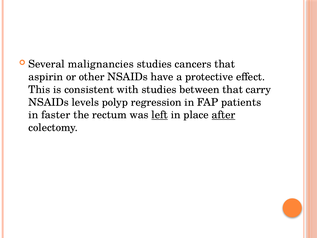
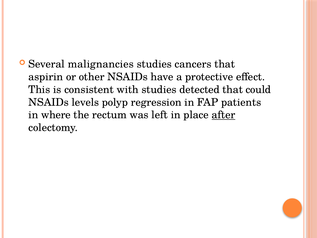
between: between -> detected (200, 89)
carry: carry -> could (258, 89)
faster: faster -> where (56, 115)
left underline: present -> none (160, 115)
